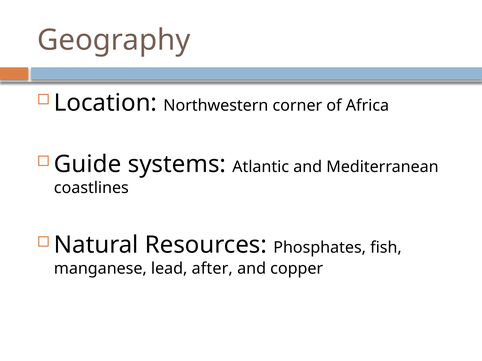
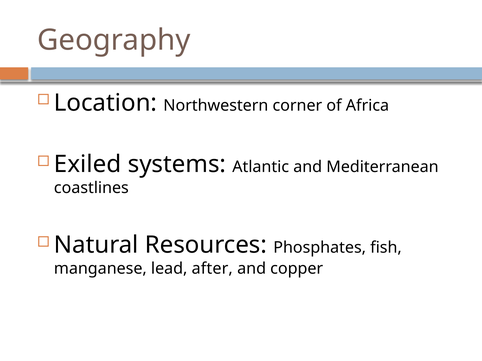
Guide: Guide -> Exiled (88, 164)
